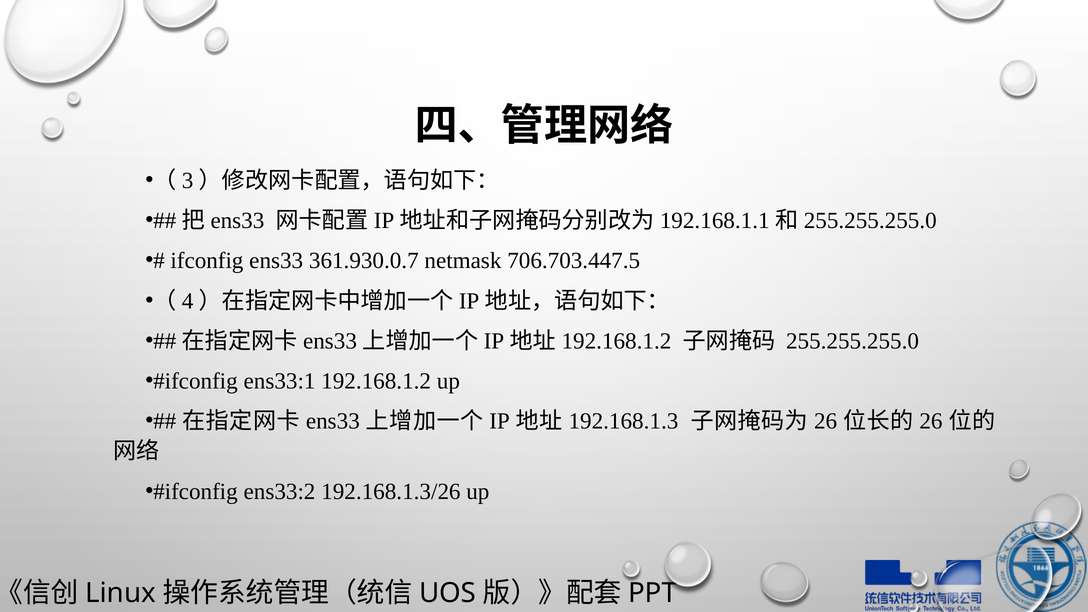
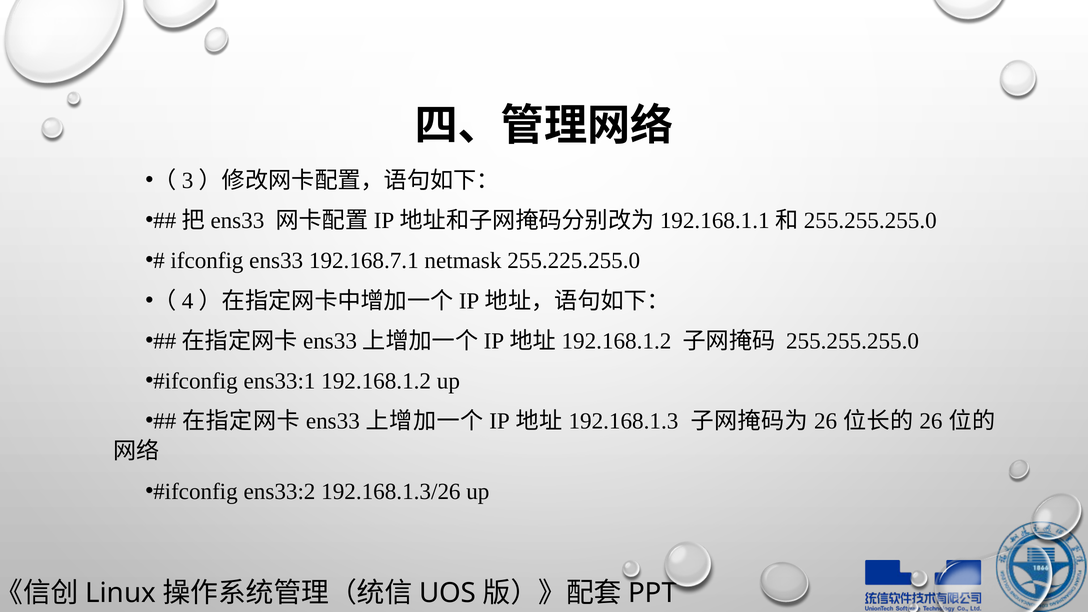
361.930.0.7: 361.930.0.7 -> 192.168.7.1 (364, 261)
706.703.447.5: 706.703.447.5 -> 255.225.255.0 (574, 261)
